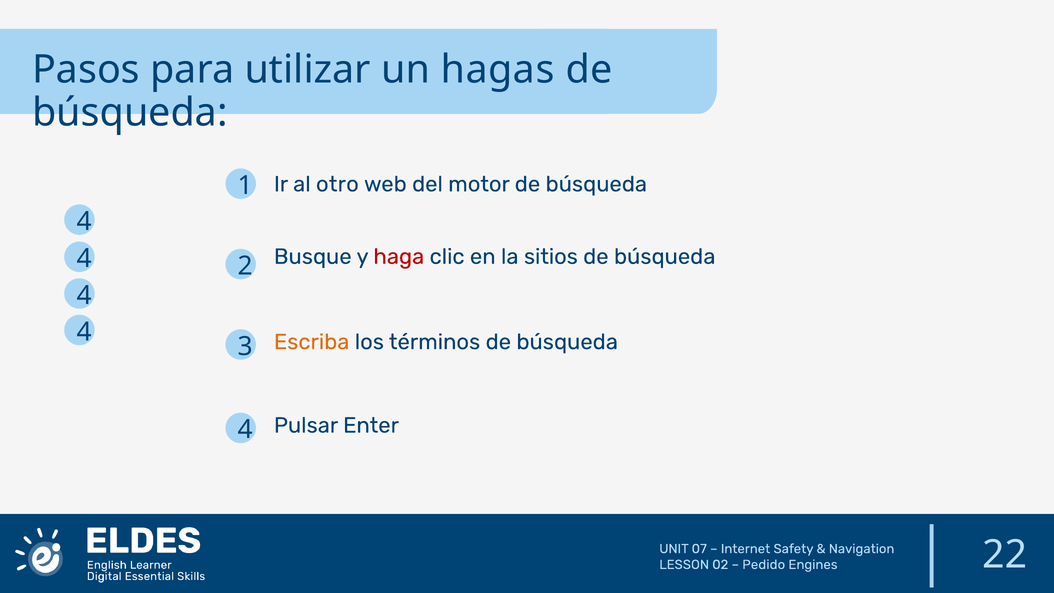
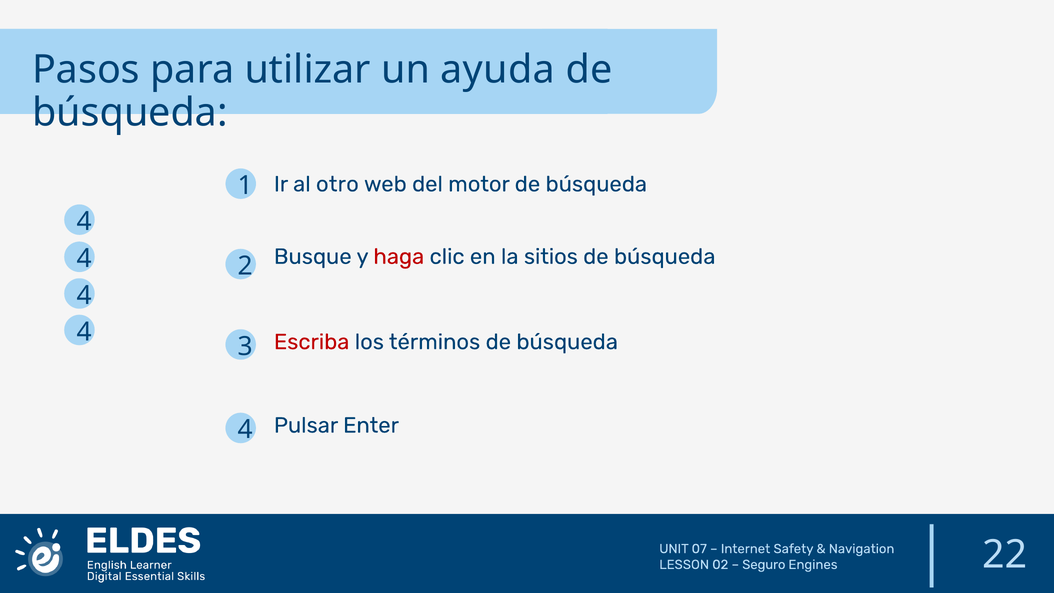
hagas: hagas -> ayuda (498, 70)
Escriba colour: orange -> red (312, 342)
Pedido: Pedido -> Seguro (764, 564)
